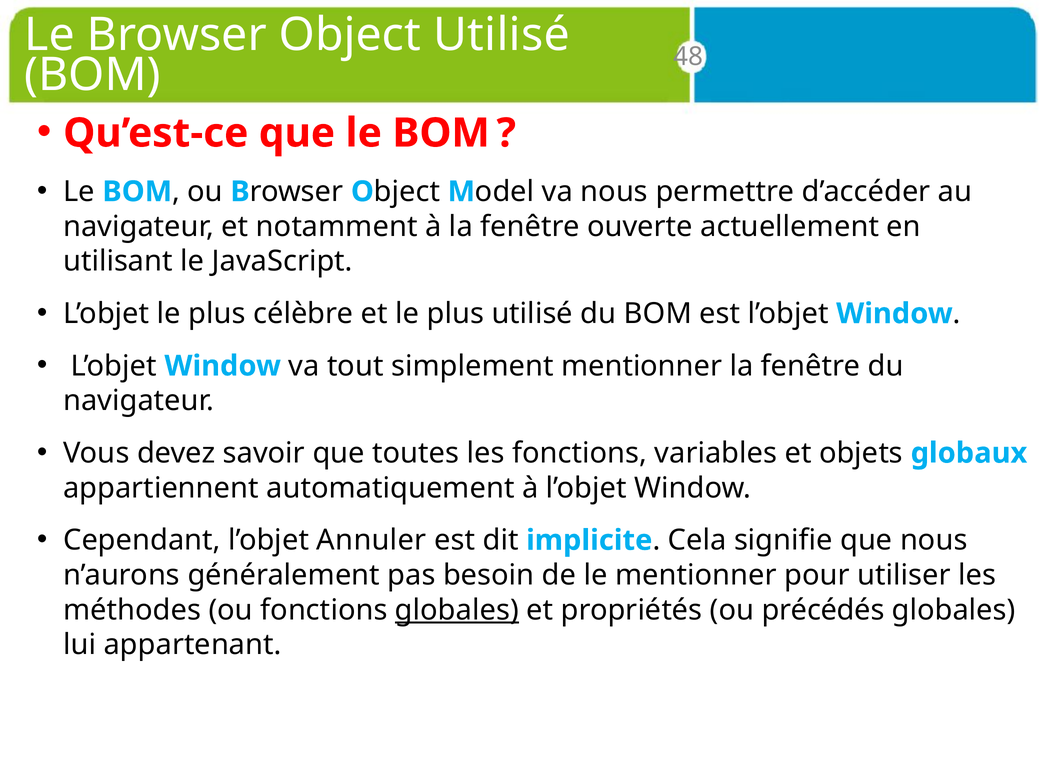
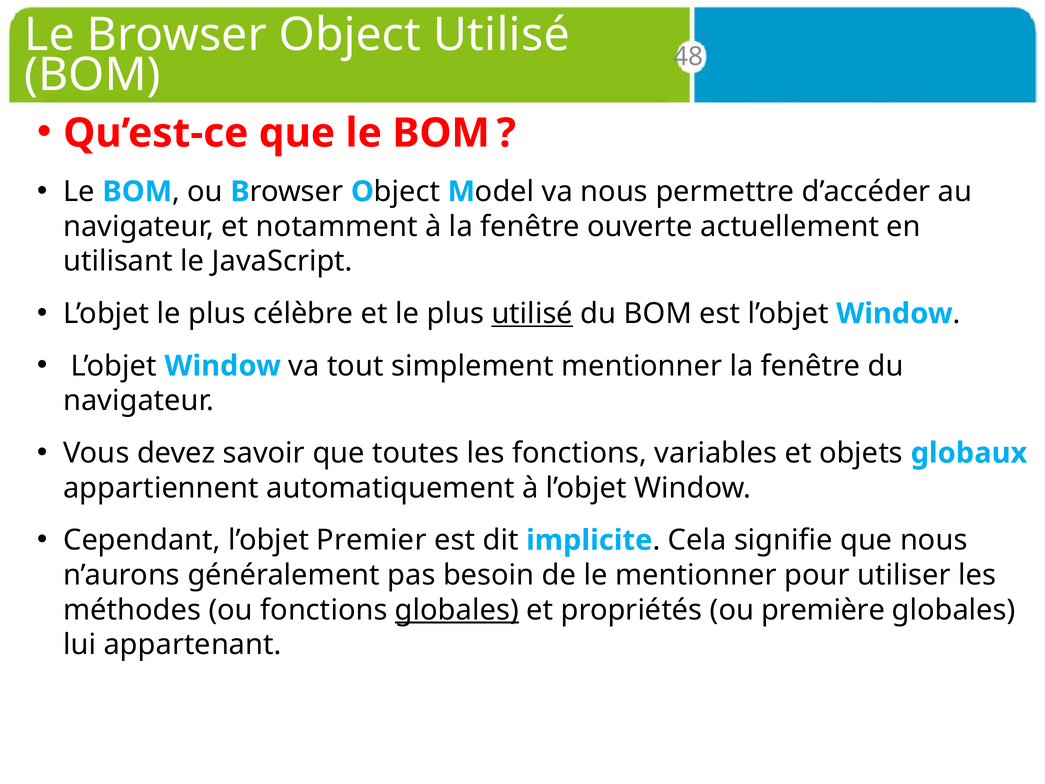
utilisé underline: none -> present (532, 314)
Annuler: Annuler -> Premier (371, 540)
précédés: précédés -> première (823, 610)
